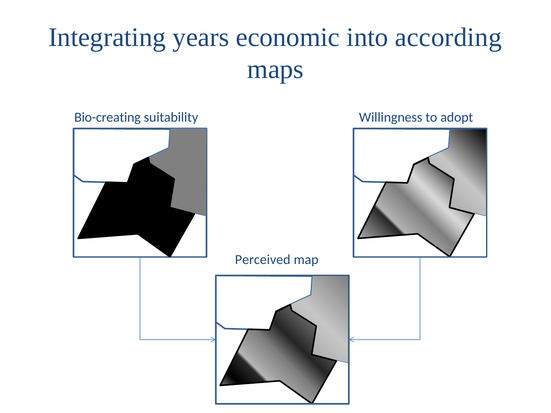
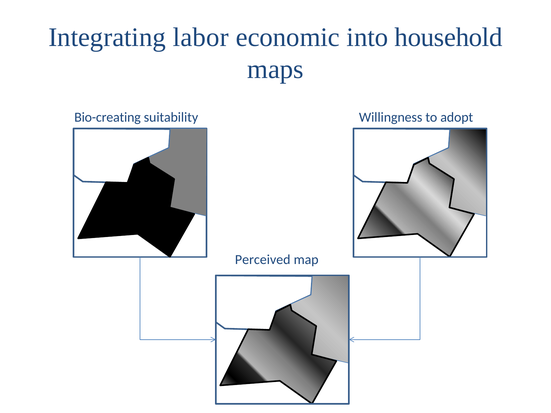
years: years -> labor (201, 37)
according: according -> household (449, 37)
